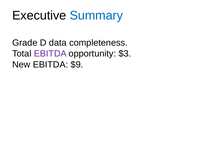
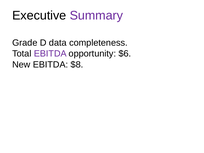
Summary colour: blue -> purple (96, 15)
$3: $3 -> $6 (125, 54)
$9: $9 -> $8 (77, 65)
